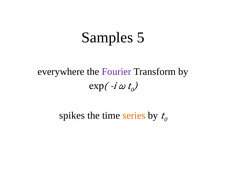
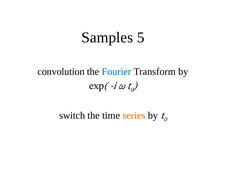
everywhere: everywhere -> convolution (61, 72)
Fourier colour: purple -> blue (117, 72)
spikes: spikes -> switch (72, 116)
